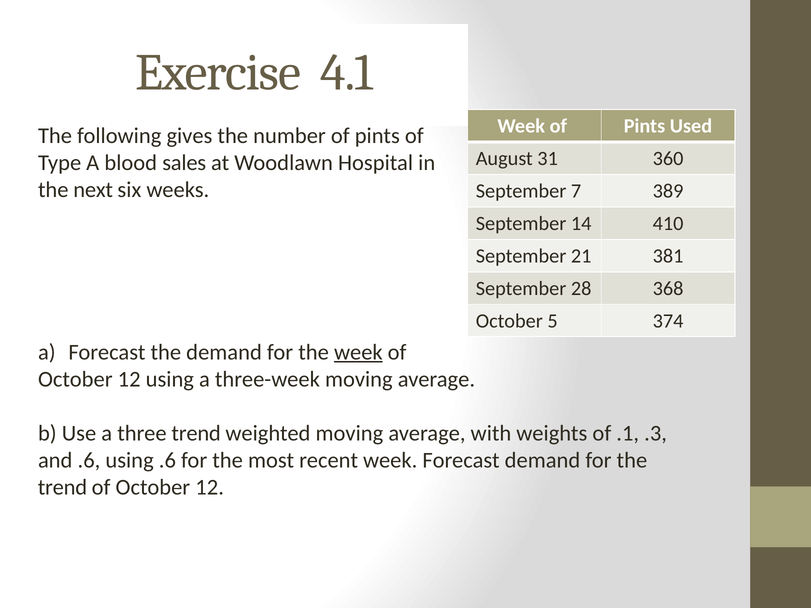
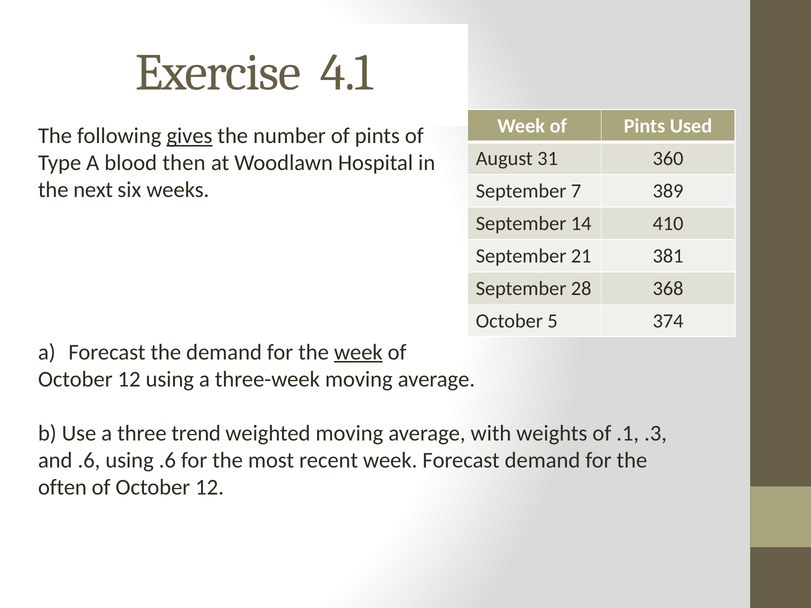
gives underline: none -> present (189, 136)
sales: sales -> then (184, 163)
trend: trend -> often (62, 488)
